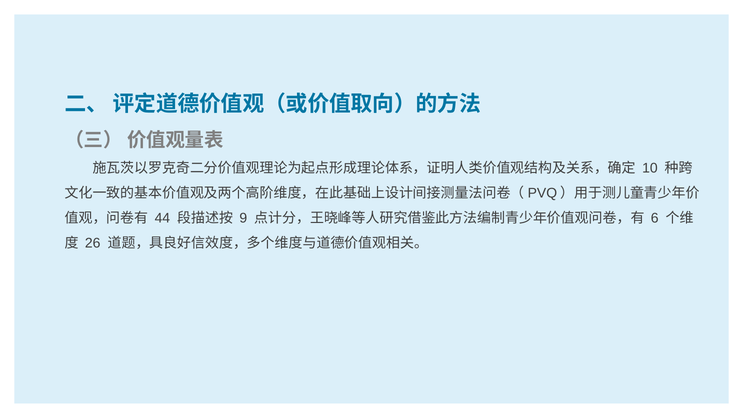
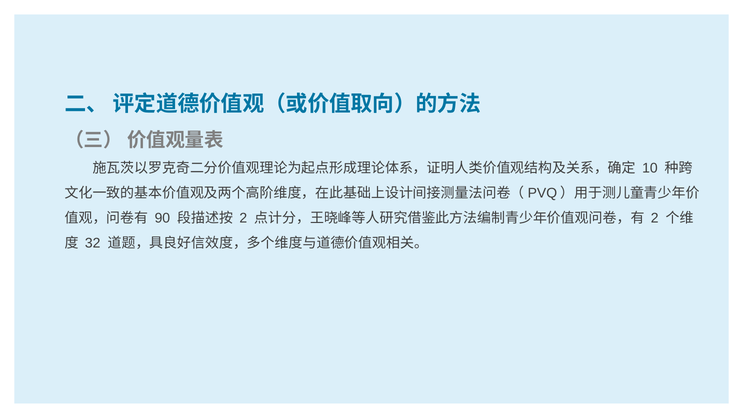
44: 44 -> 90 (162, 218)
9: 9 -> 2 (243, 218)
6: 6 -> 2 (655, 218)
26: 26 -> 32 (93, 243)
